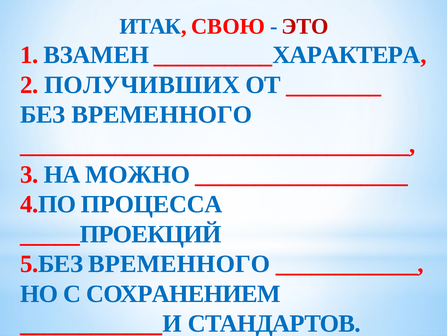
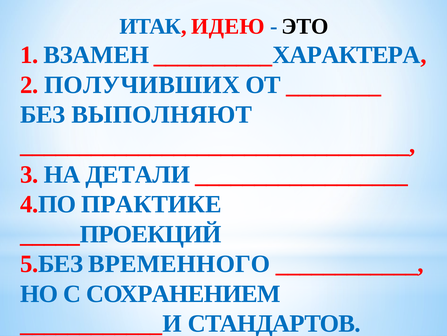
СВОЮ: СВОЮ -> ИДЕЮ (228, 26)
ЭТО colour: red -> black (305, 26)
БЕЗ ВPЕМЕННОГО: ВPЕМЕННОГО -> ВЫПОЛНЯЮТ (162, 115)
МОЖНО: МОЖНО -> ДЕТАЛИ (138, 174)
ПРОЦЕССА: ПРОЦЕССА -> ПРАКТИКЕ (151, 204)
